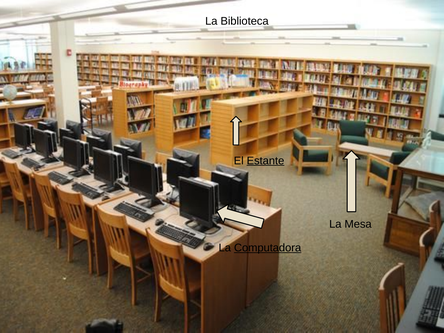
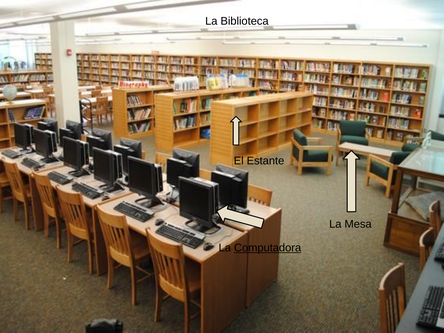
Estante underline: present -> none (266, 161)
